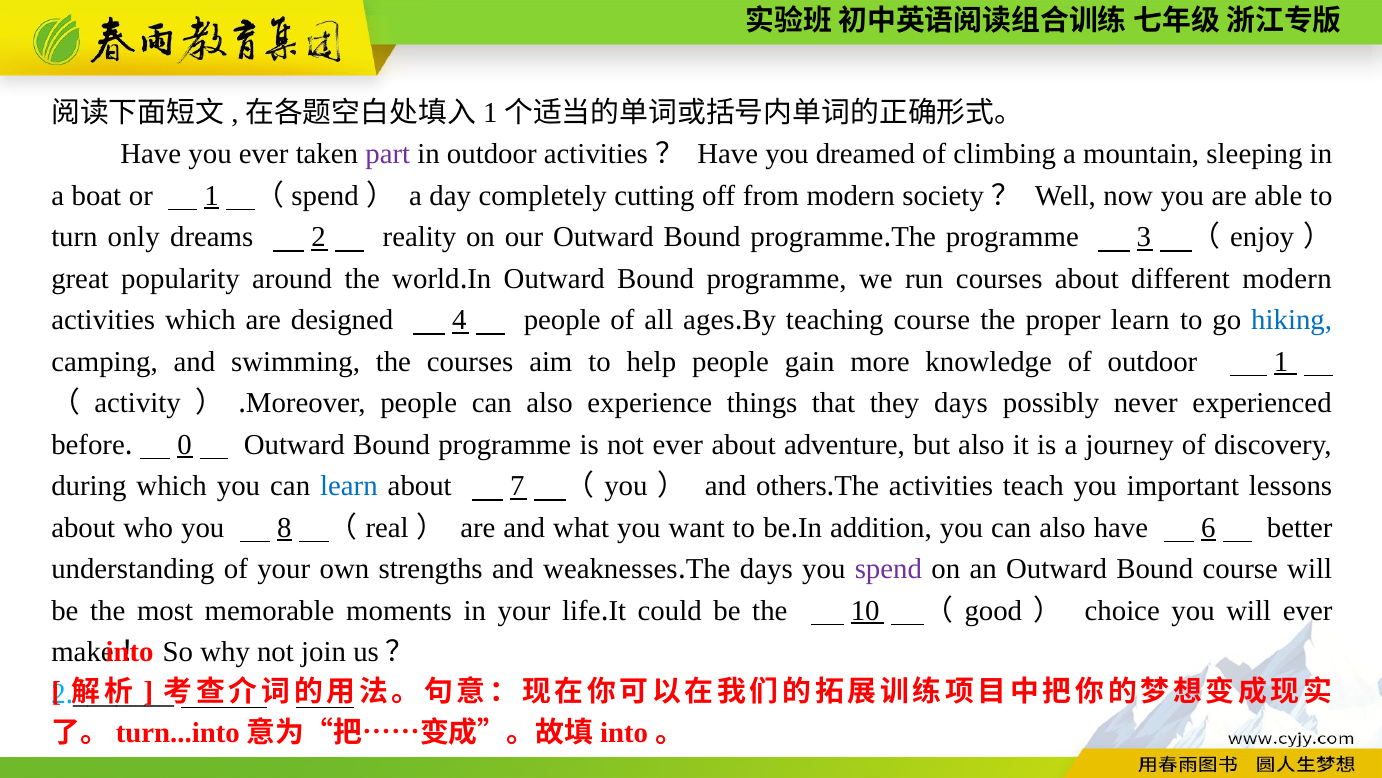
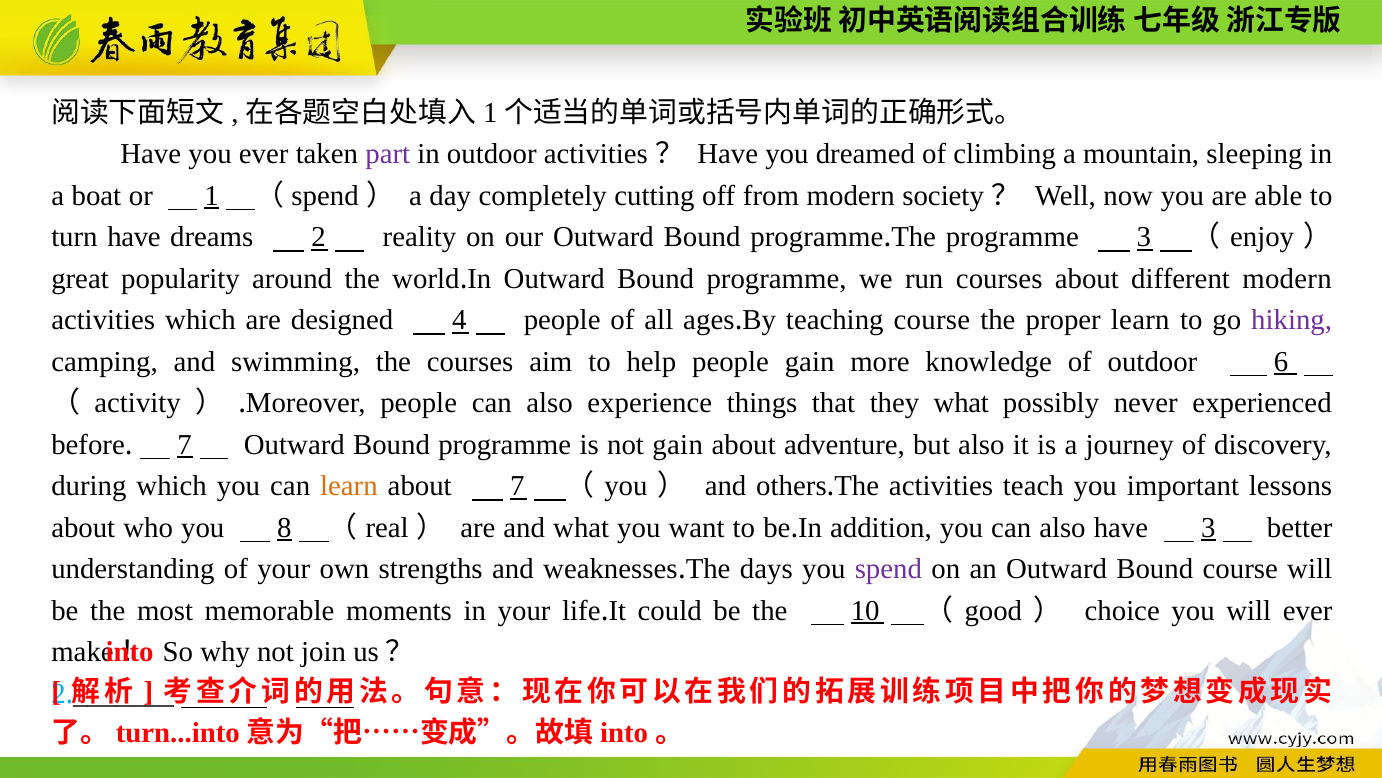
turn only: only -> have (134, 237)
hiking colour: blue -> purple (1292, 320)
outdoor 1: 1 -> 6 (1281, 361)
they days: days -> what (961, 403)
0: 0 -> 7 (184, 444)
not ever: ever -> gain (678, 444)
learn colour: blue -> orange (349, 486)
have 6: 6 -> 3 (1208, 527)
